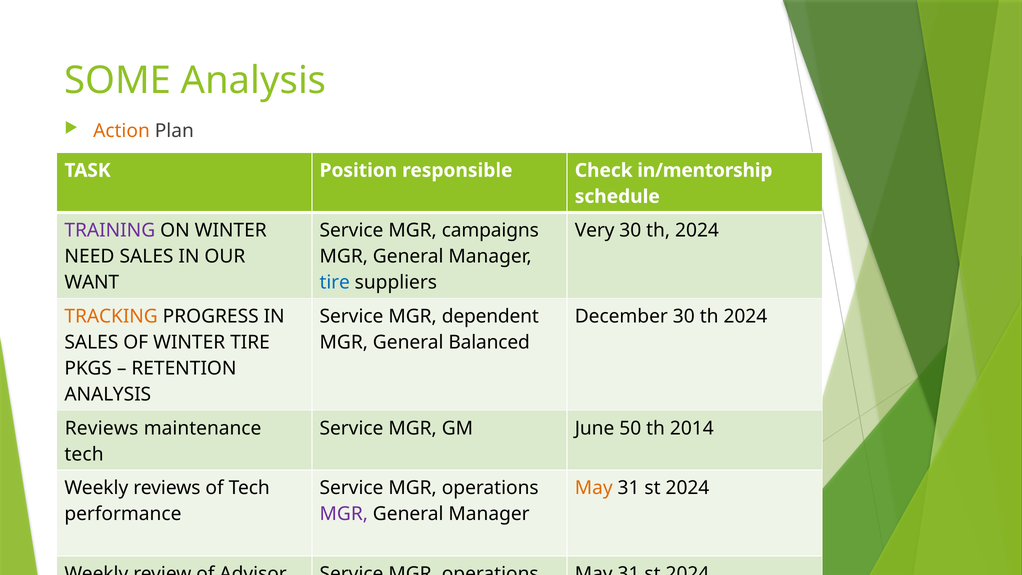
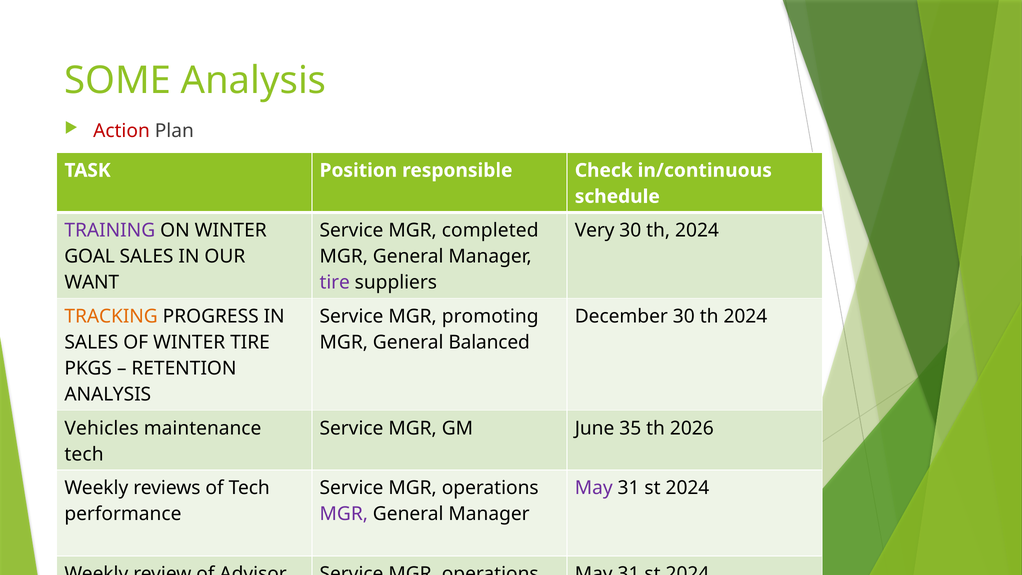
Action colour: orange -> red (122, 131)
in/mentorship: in/mentorship -> in/continuous (705, 170)
campaigns: campaigns -> completed (490, 230)
NEED: NEED -> GOAL (90, 256)
tire colour: blue -> purple (335, 282)
dependent: dependent -> promoting (490, 316)
Reviews: Reviews -> Vehicles (102, 428)
50: 50 -> 35 (630, 428)
2014: 2014 -> 2026 (692, 428)
May colour: orange -> purple (594, 488)
